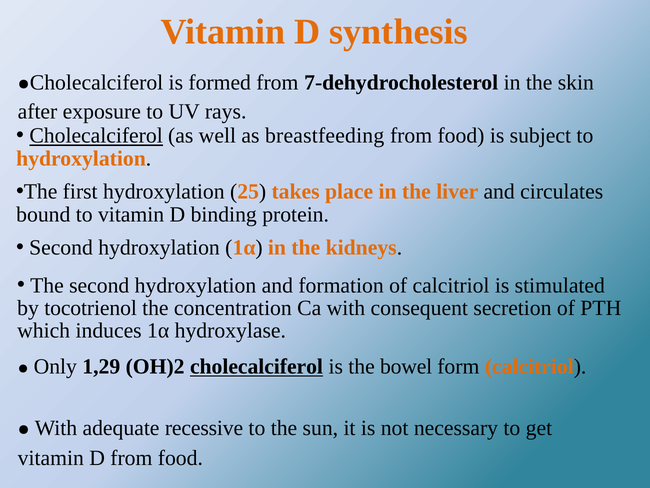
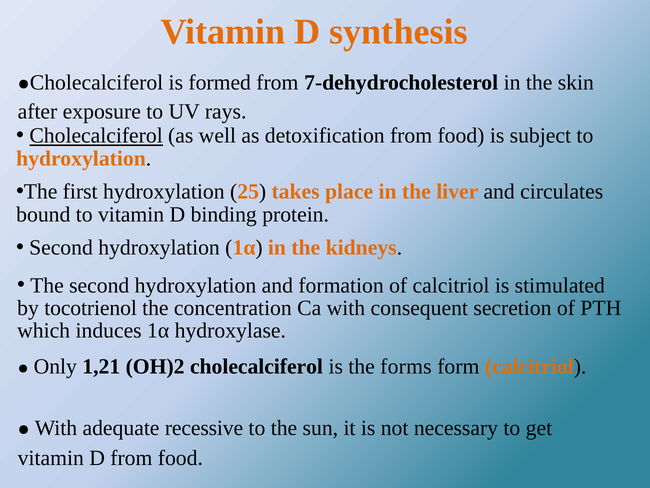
breastfeeding: breastfeeding -> detoxification (325, 136)
1,29: 1,29 -> 1,21 (101, 366)
cholecalciferol underline: present -> none (256, 366)
bowel: bowel -> forms (406, 366)
